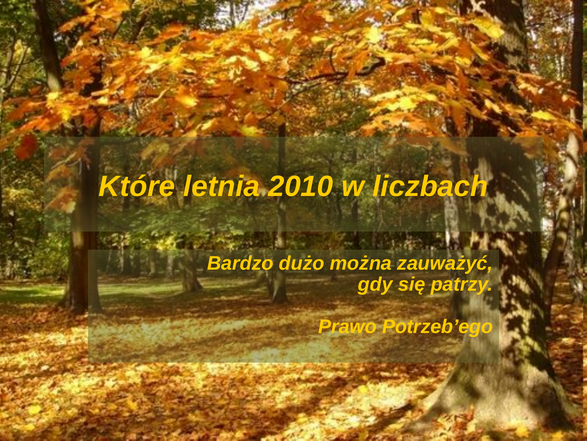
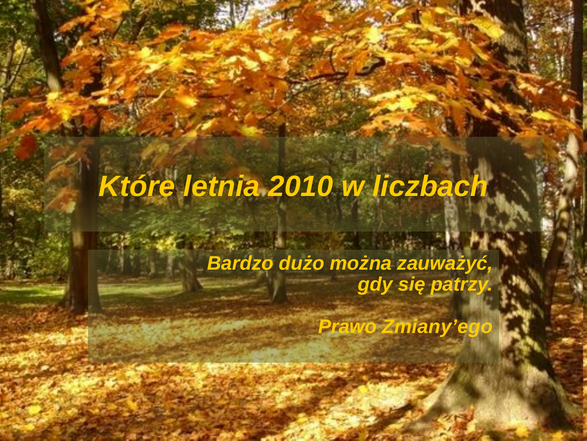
Potrzeb’ego: Potrzeb’ego -> Zmiany’ego (437, 326)
